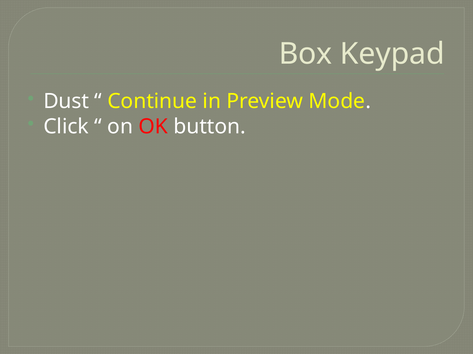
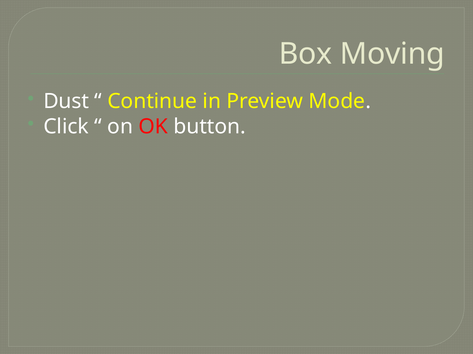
Keypad: Keypad -> Moving (392, 54)
